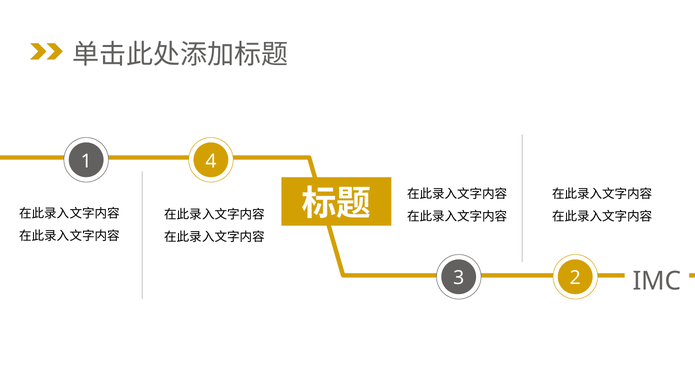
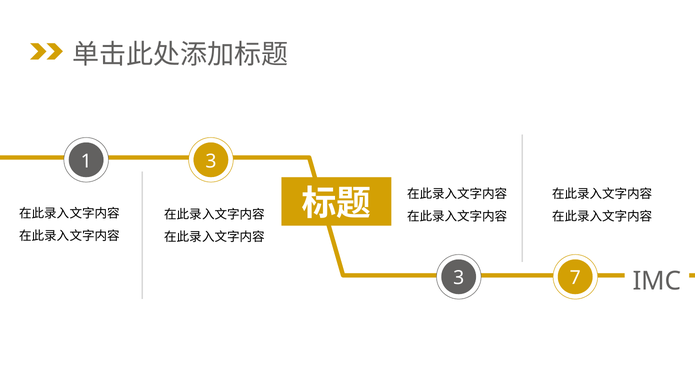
1 4: 4 -> 3 (211, 161)
2: 2 -> 7 (575, 278)
